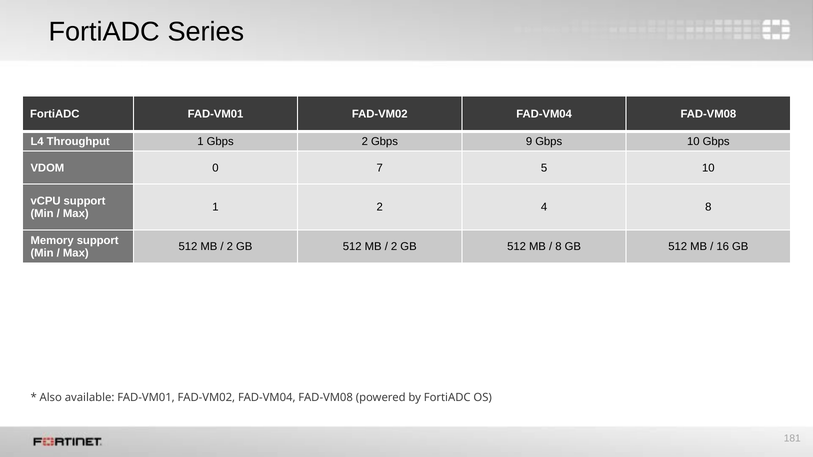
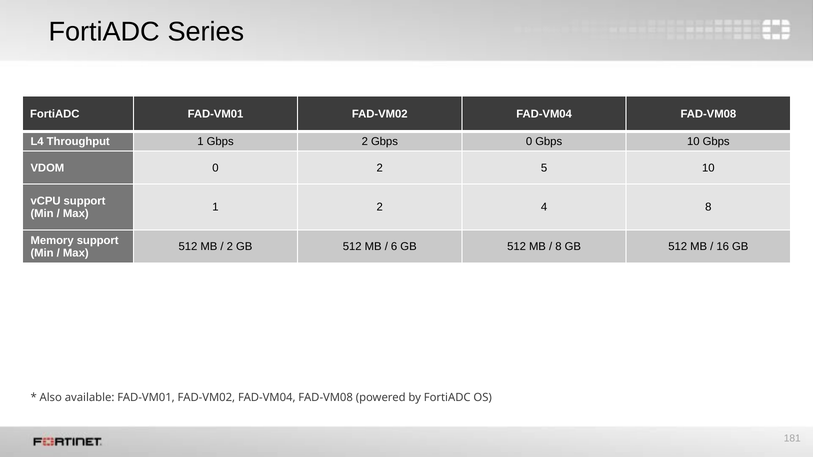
Gbps 9: 9 -> 0 (529, 142)
0 7: 7 -> 2 (380, 168)
2: 2 -> 6 (394, 247)
